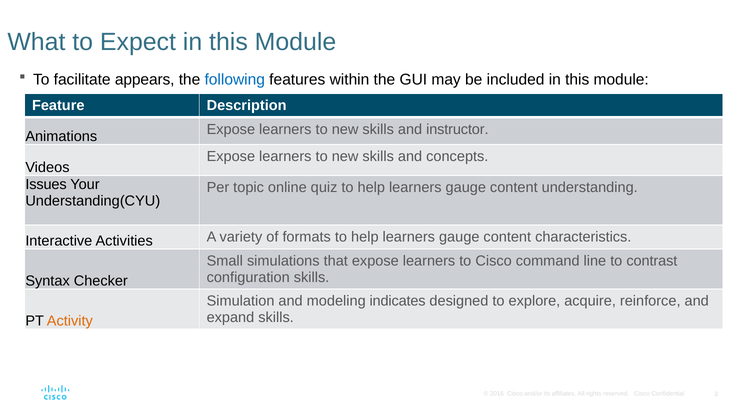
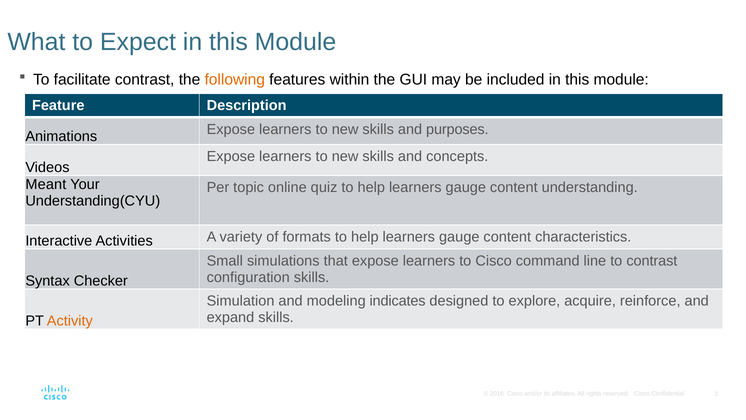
facilitate appears: appears -> contrast (145, 79)
following colour: blue -> orange (235, 79)
instructor: instructor -> purposes (457, 129)
Issues: Issues -> Meant (46, 184)
